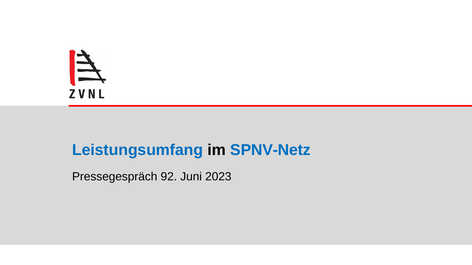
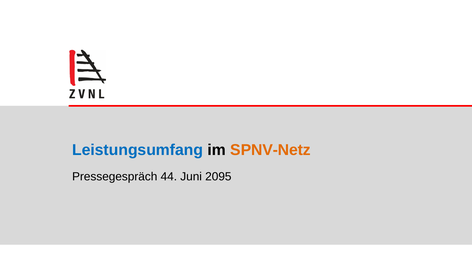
SPNV-Netz colour: blue -> orange (271, 150)
92: 92 -> 44 (169, 177)
2023: 2023 -> 2095 (218, 177)
